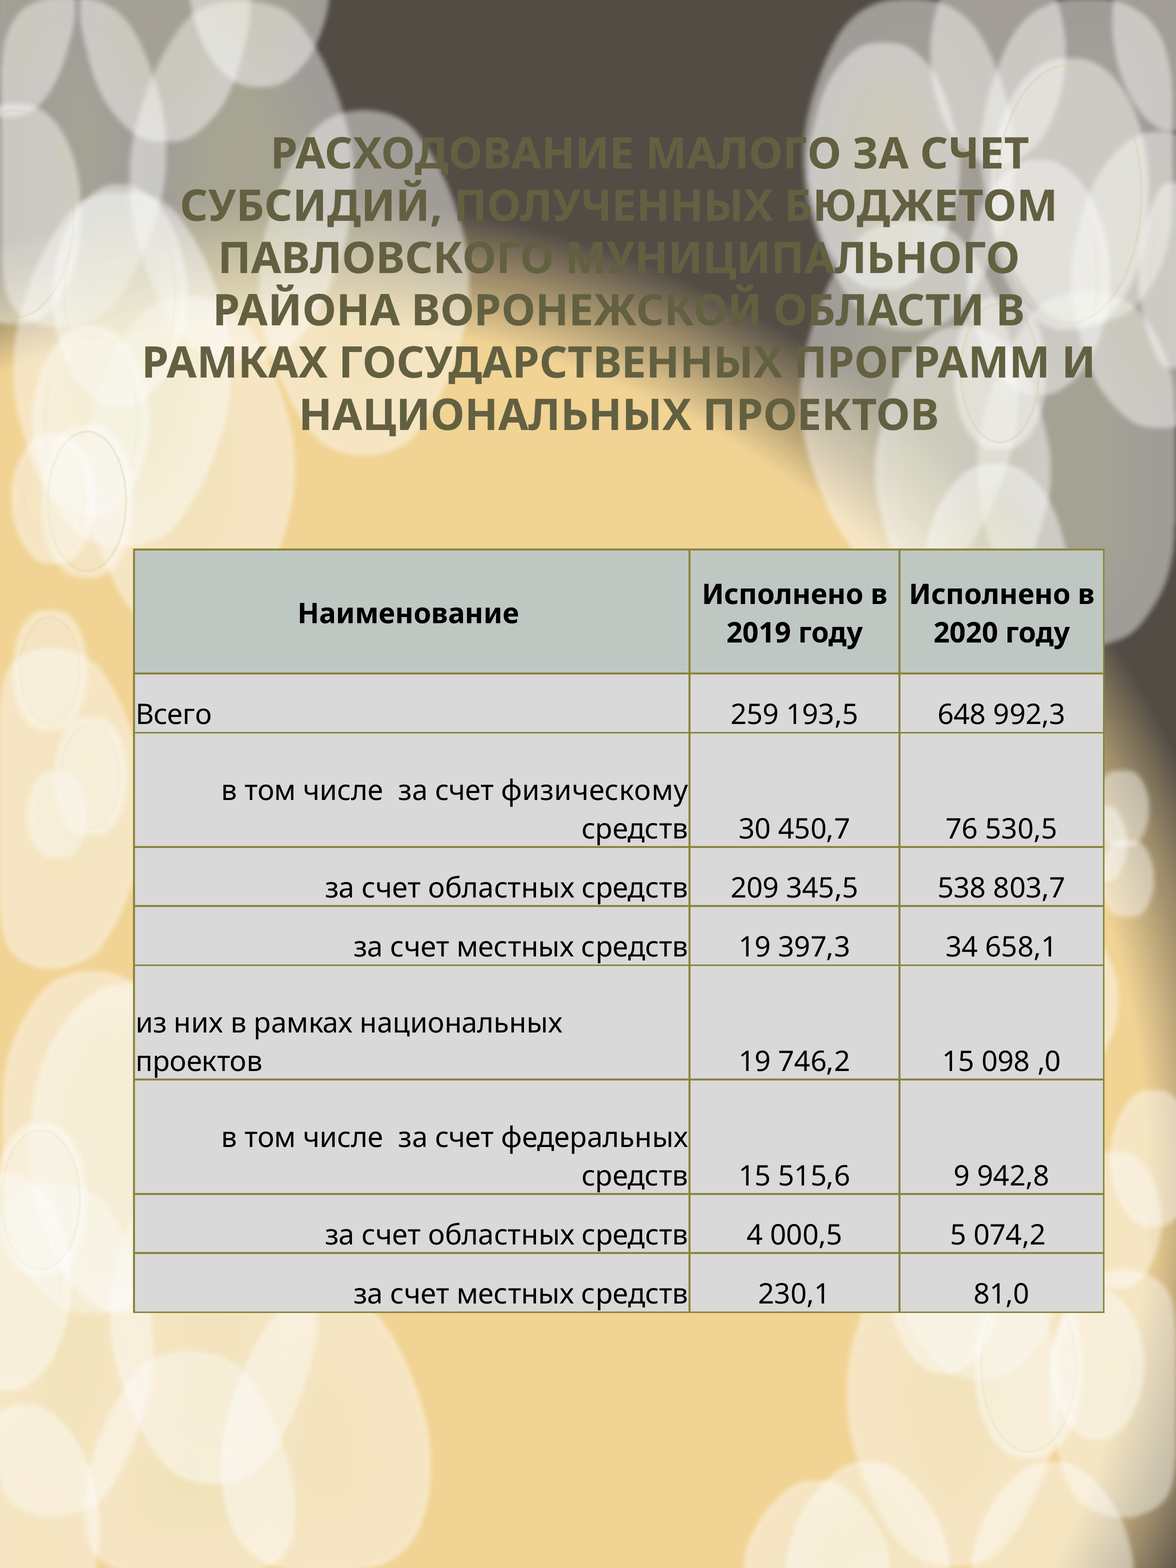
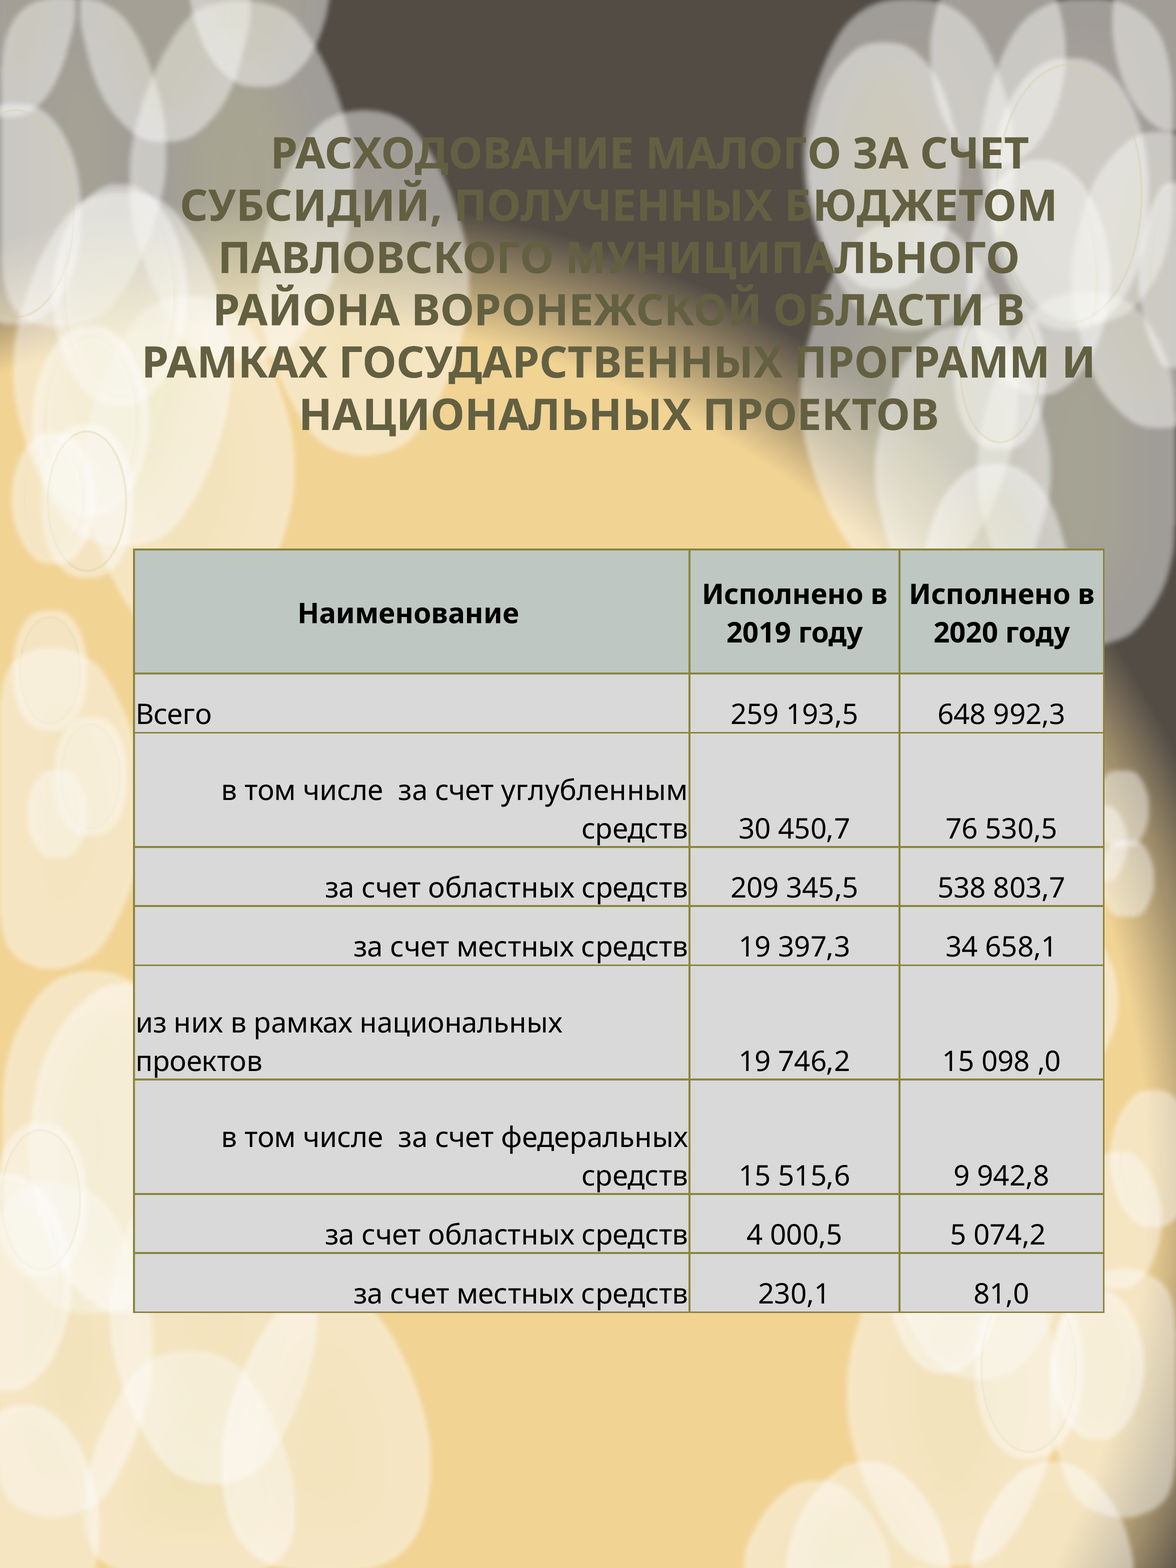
физическому: физическому -> углубленным (595, 791)
